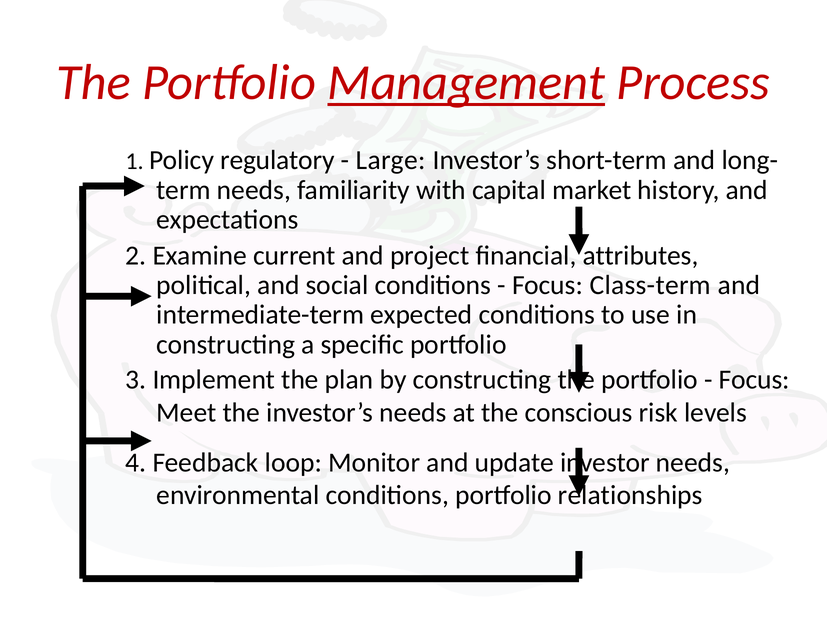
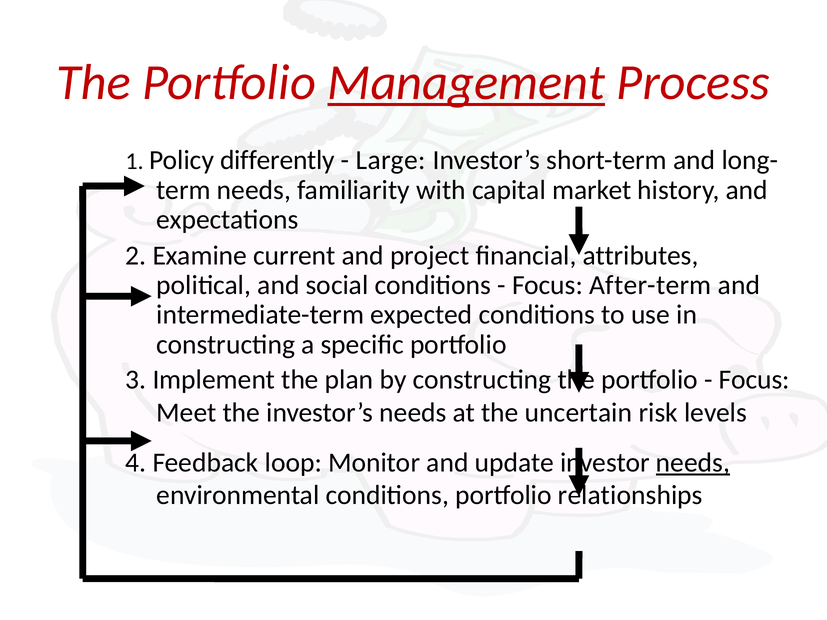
regulatory: regulatory -> differently (277, 160)
Class-term: Class-term -> After-term (650, 285)
conscious: conscious -> uncertain (579, 413)
needs underline: none -> present (693, 463)
